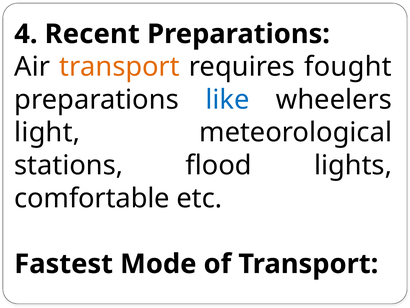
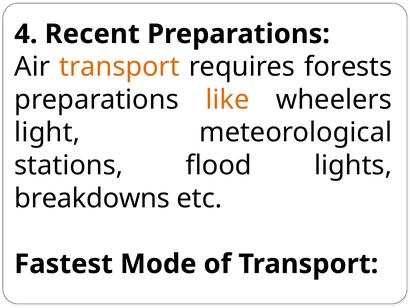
fought: fought -> forests (348, 67)
like colour: blue -> orange (227, 100)
comfortable: comfortable -> breakdowns (92, 198)
